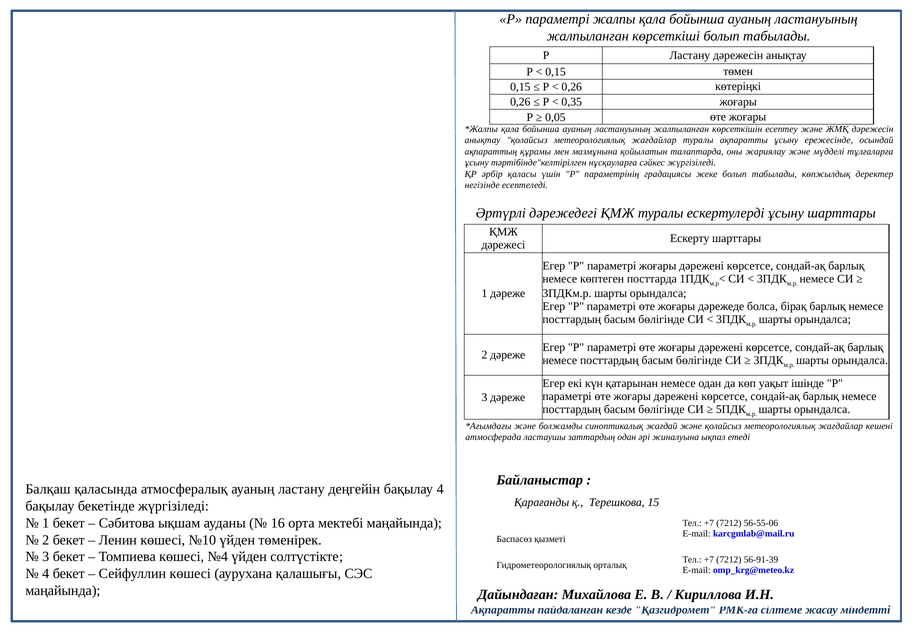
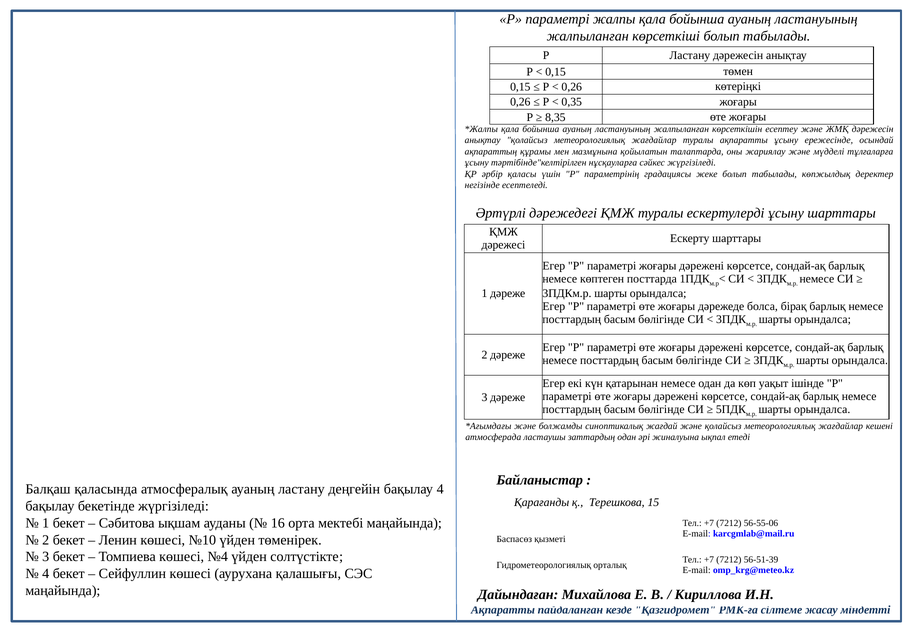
0,05: 0,05 -> 8,35 (555, 117)
56-91-39: 56-91-39 -> 56-51-39 (761, 560)
